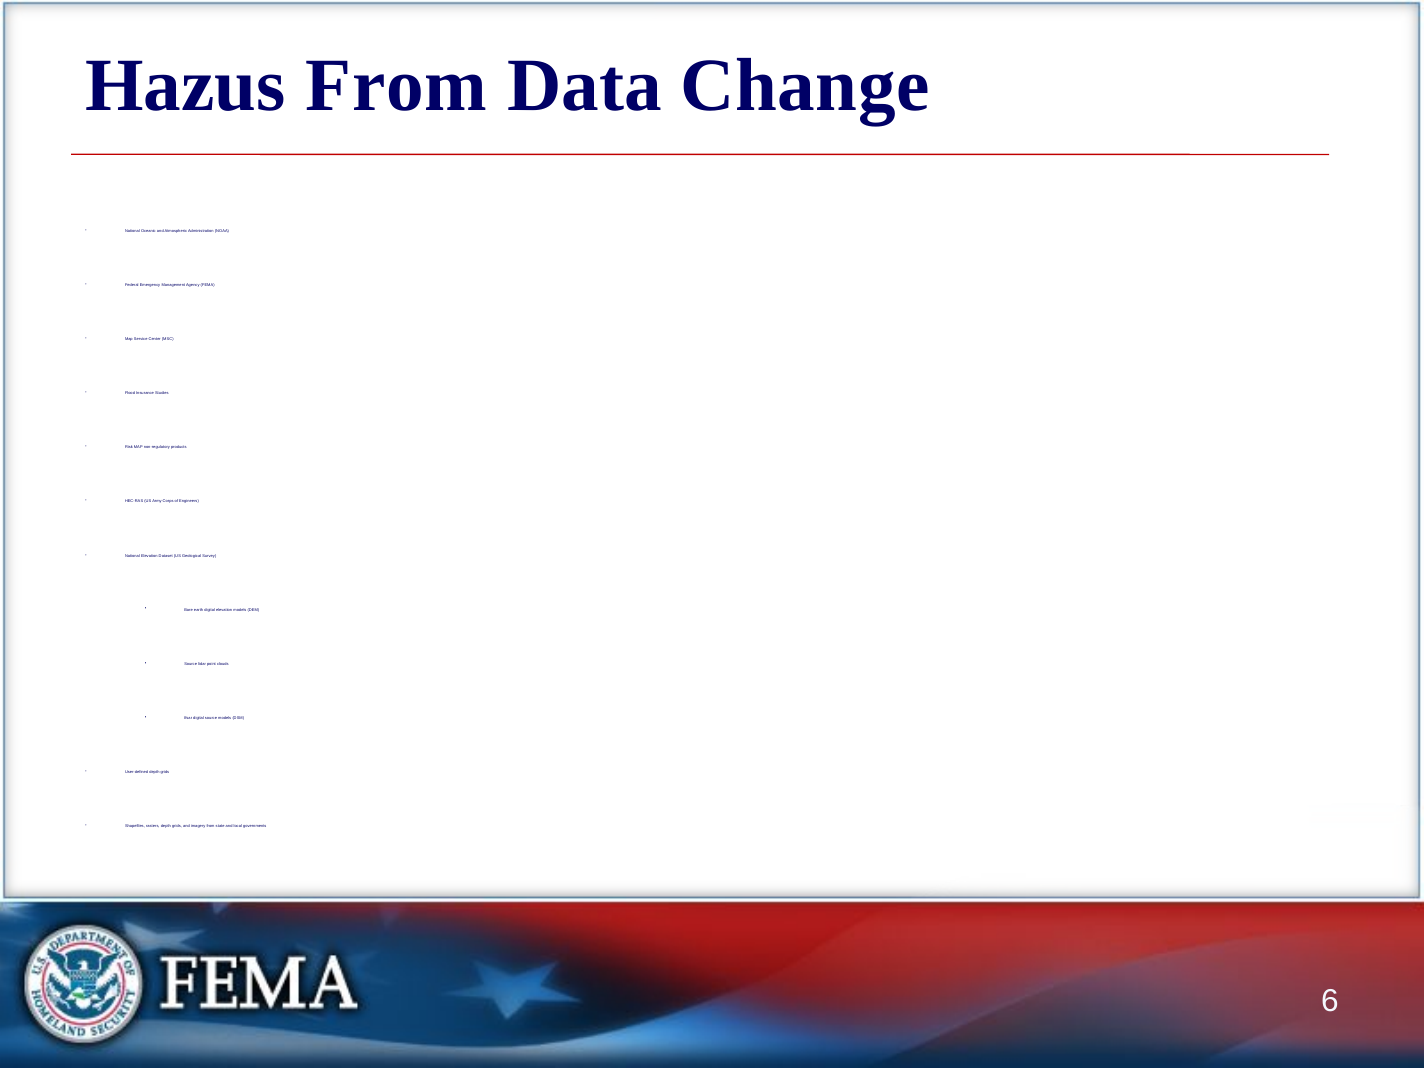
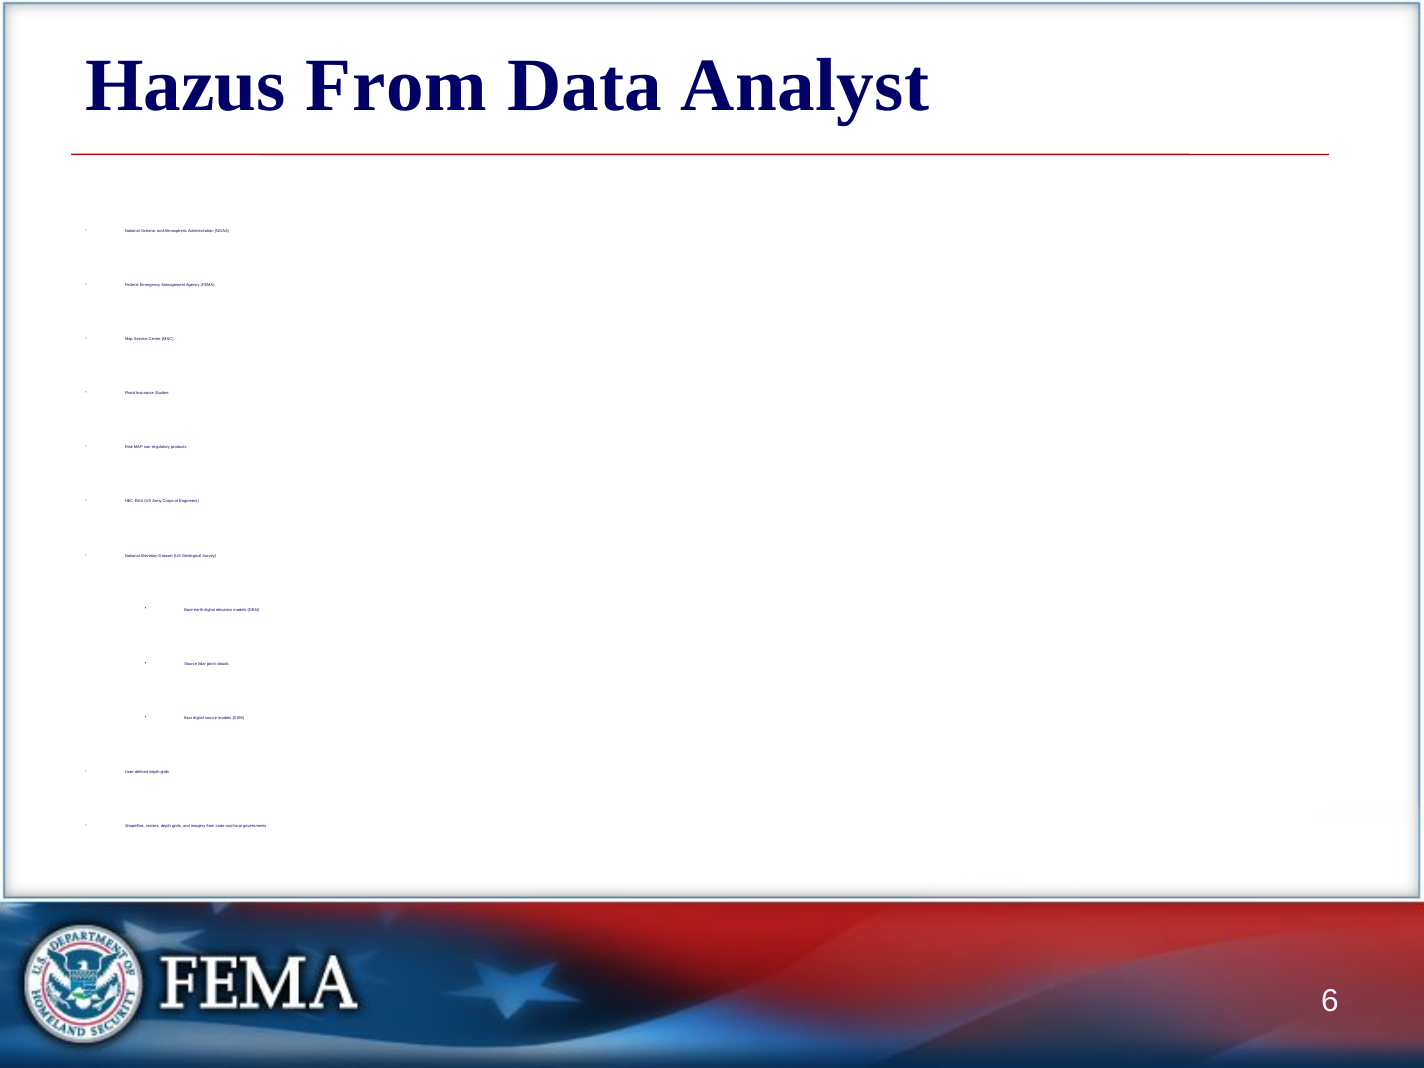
Change: Change -> Analyst (805, 86)
